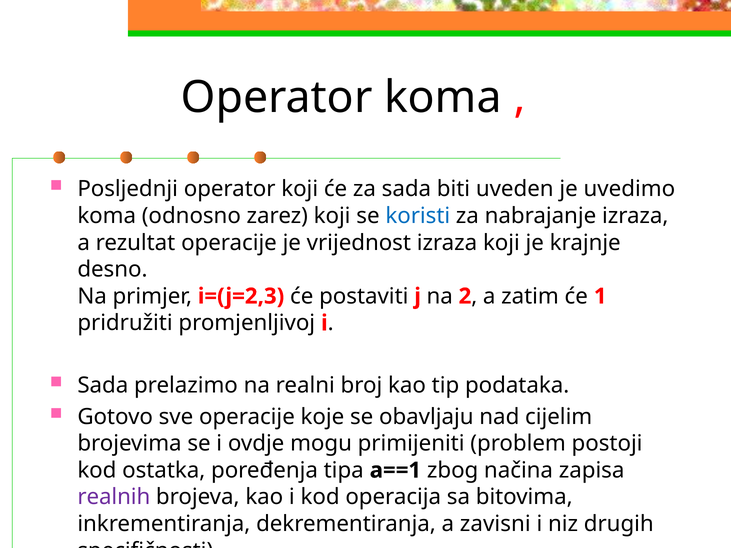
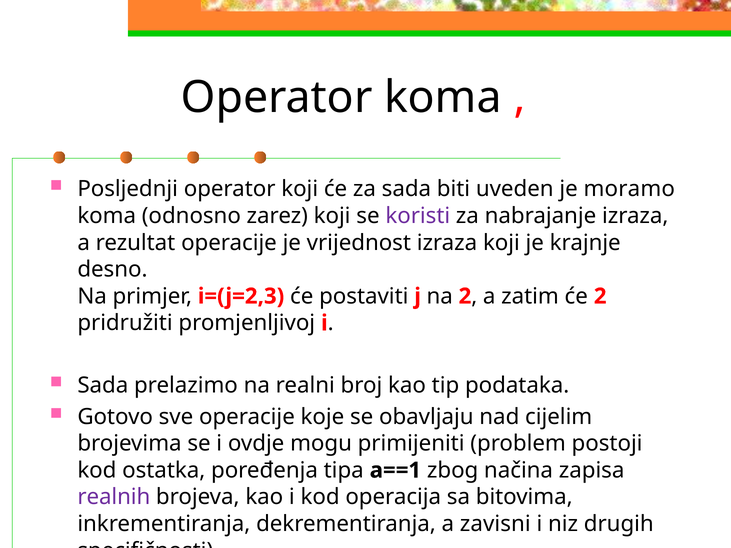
uvedimo: uvedimo -> moramo (629, 189)
koristi colour: blue -> purple (418, 216)
će 1: 1 -> 2 (600, 296)
